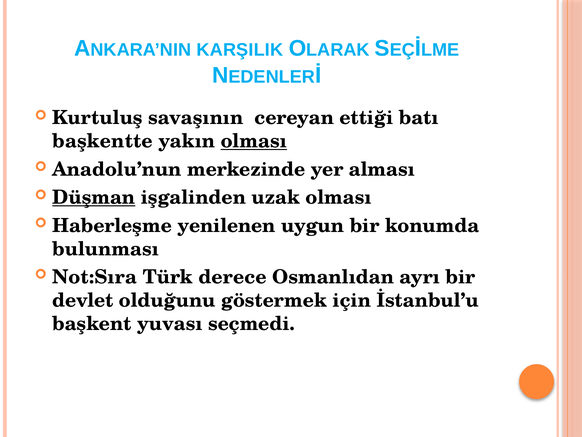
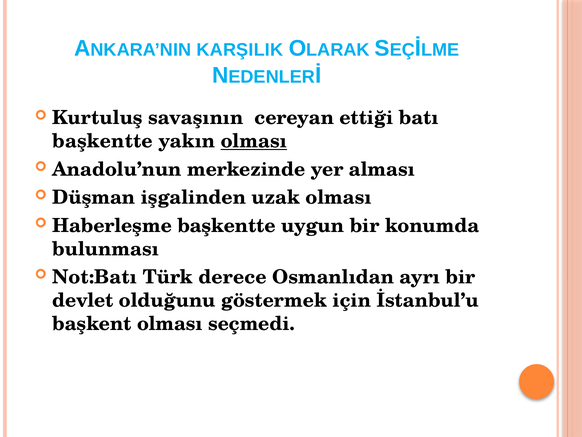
Düşman underline: present -> none (94, 197)
Haberleşme yenilenen: yenilenen -> başkentte (226, 225)
Not:Sıra: Not:Sıra -> Not:Batı (95, 277)
başkent yuvası: yuvası -> olması (170, 323)
